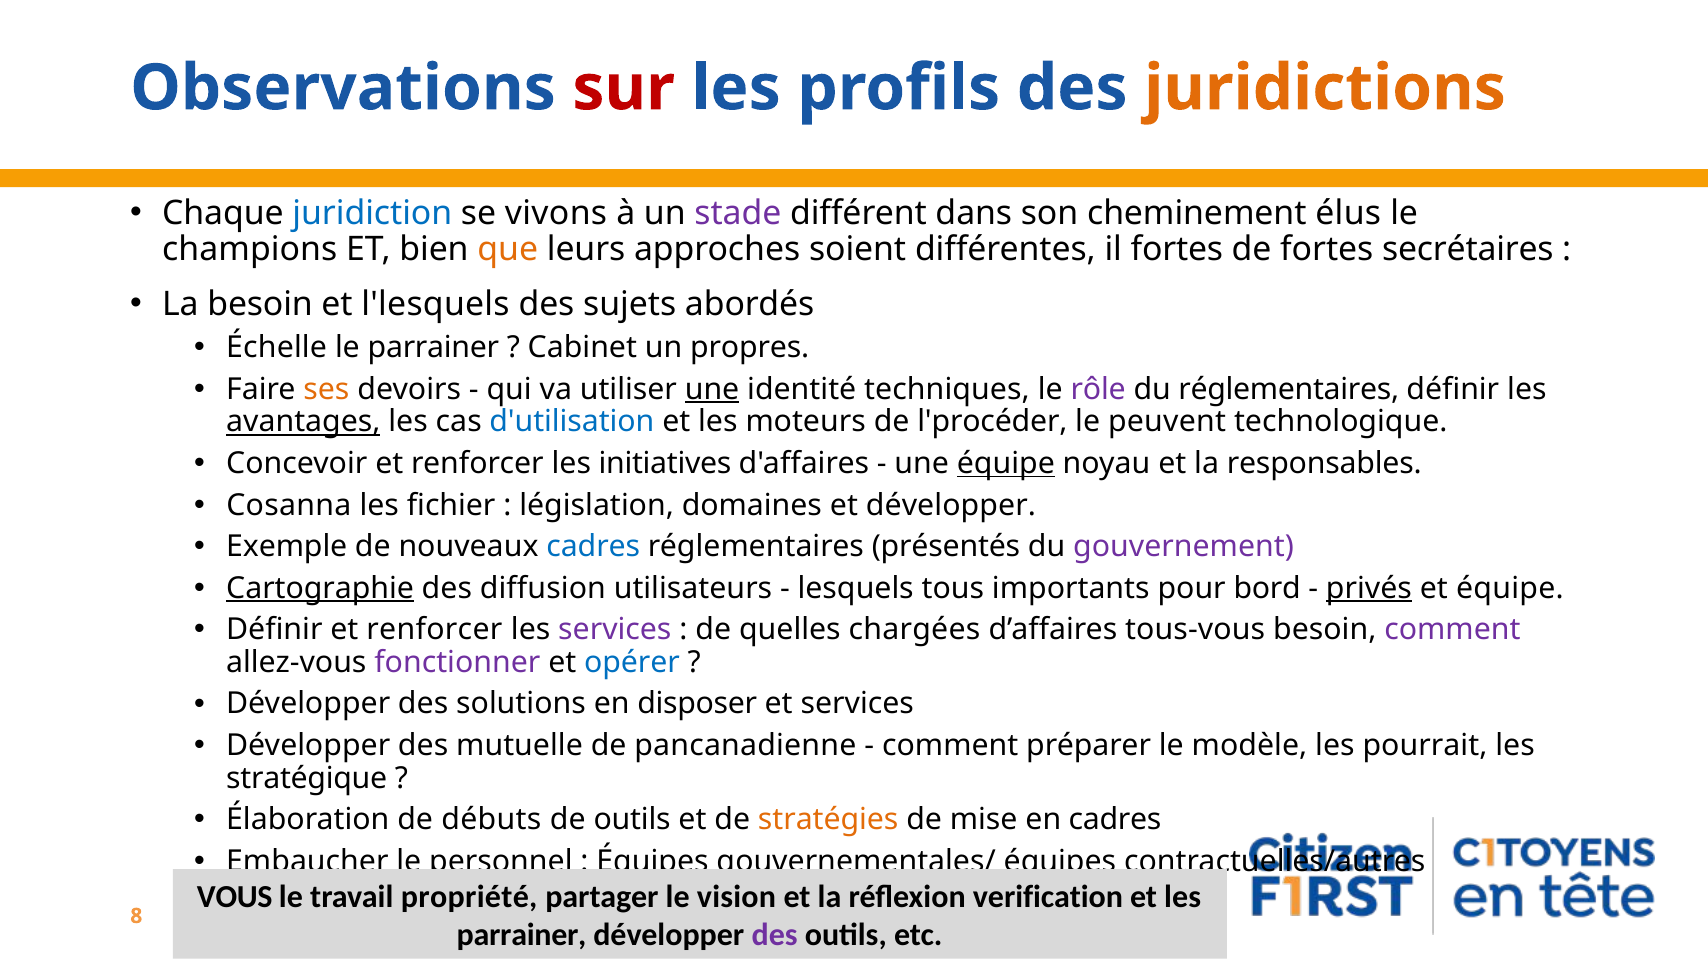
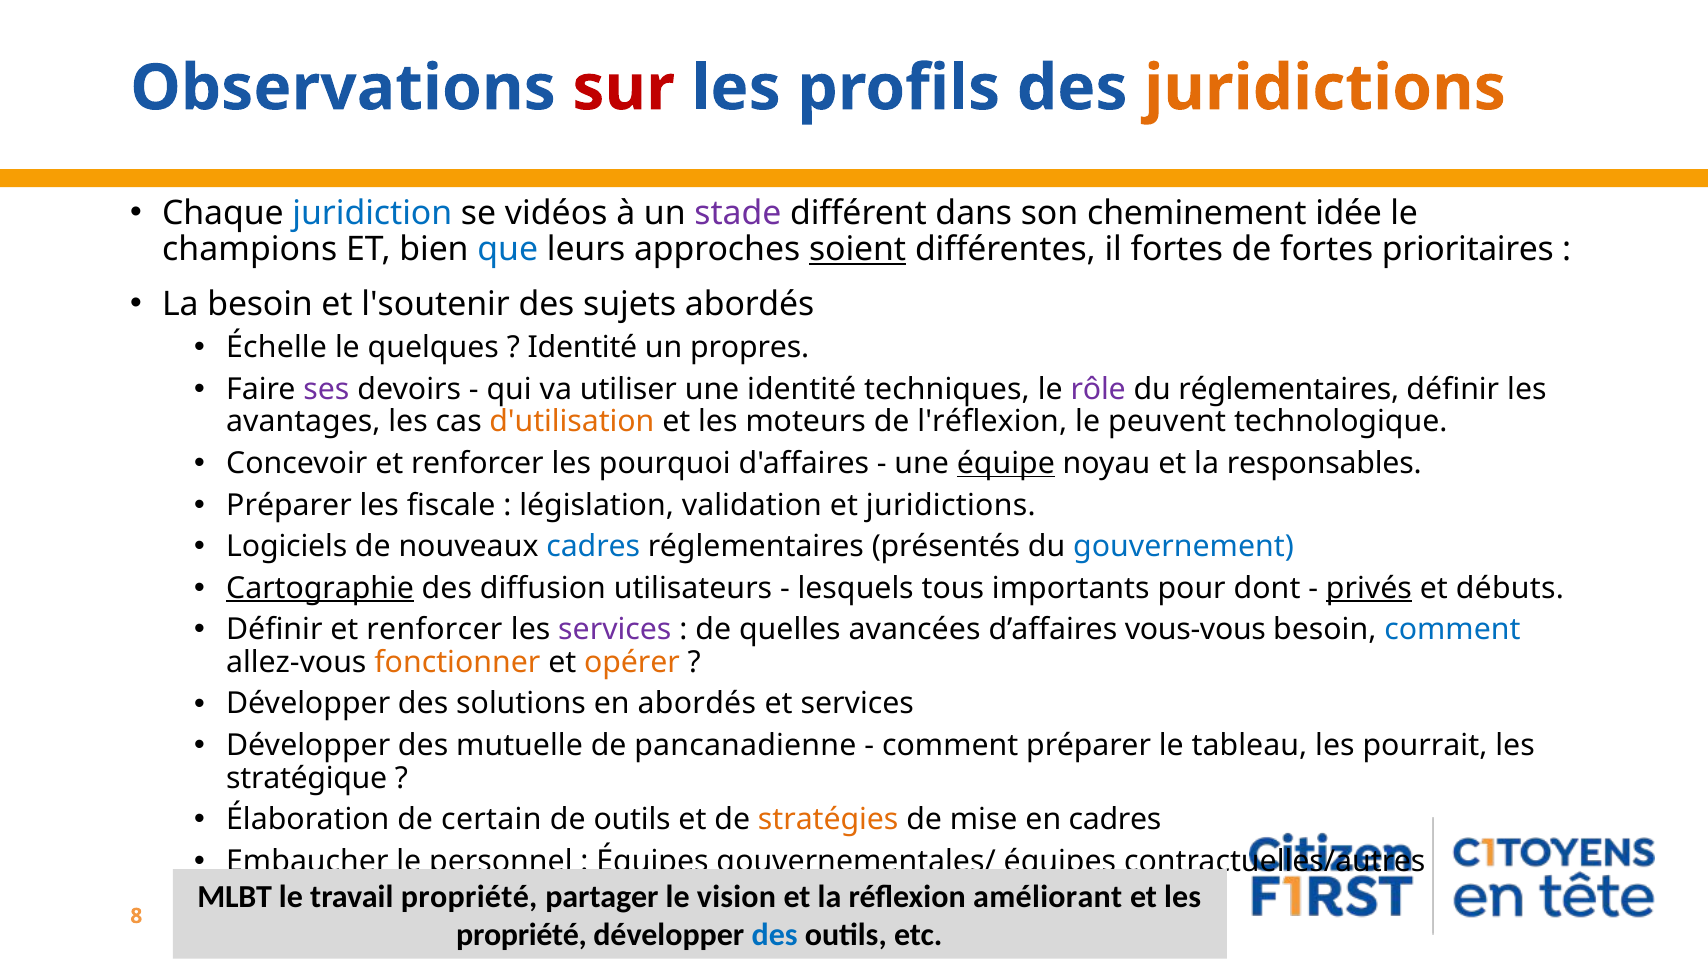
vivons: vivons -> vidéos (556, 213)
élus: élus -> idée (1349, 213)
que colour: orange -> blue (508, 250)
soient underline: none -> present (858, 250)
secrétaires: secrétaires -> prioritaires (1468, 250)
l'lesquels: l'lesquels -> l'soutenir (436, 304)
le parrainer: parrainer -> quelques (433, 348)
Cabinet: Cabinet -> Identité (582, 348)
ses colour: orange -> purple (326, 389)
une underline: present -> none (712, 389)
avantages underline: present -> none (303, 422)
d'utilisation colour: blue -> orange (572, 422)
l'procéder: l'procéder -> l'réflexion (992, 422)
initiatives: initiatives -> pourquoi (665, 463)
Cosanna: Cosanna -> Préparer (289, 505)
fichier: fichier -> fiscale (451, 505)
domaines: domaines -> validation (752, 505)
et développer: développer -> juridictions (951, 505)
Exemple: Exemple -> Logiciels (287, 546)
gouvernement colour: purple -> blue (1184, 546)
bord: bord -> dont (1267, 588)
et équipe: équipe -> débuts (1510, 588)
chargées: chargées -> avancées (915, 630)
tous-vous: tous-vous -> vous-vous (1195, 630)
comment colour: purple -> blue (1452, 630)
fonctionner colour: purple -> orange (457, 662)
opérer colour: blue -> orange (632, 662)
en disposer: disposer -> abordés (697, 704)
modèle: modèle -> tableau (1249, 745)
débuts: débuts -> certain (491, 820)
VOUS: VOUS -> MLBT (235, 897)
verification: verification -> améliorant (1048, 897)
parrainer: parrainer -> propriété (522, 935)
des colour: purple -> blue (775, 935)
